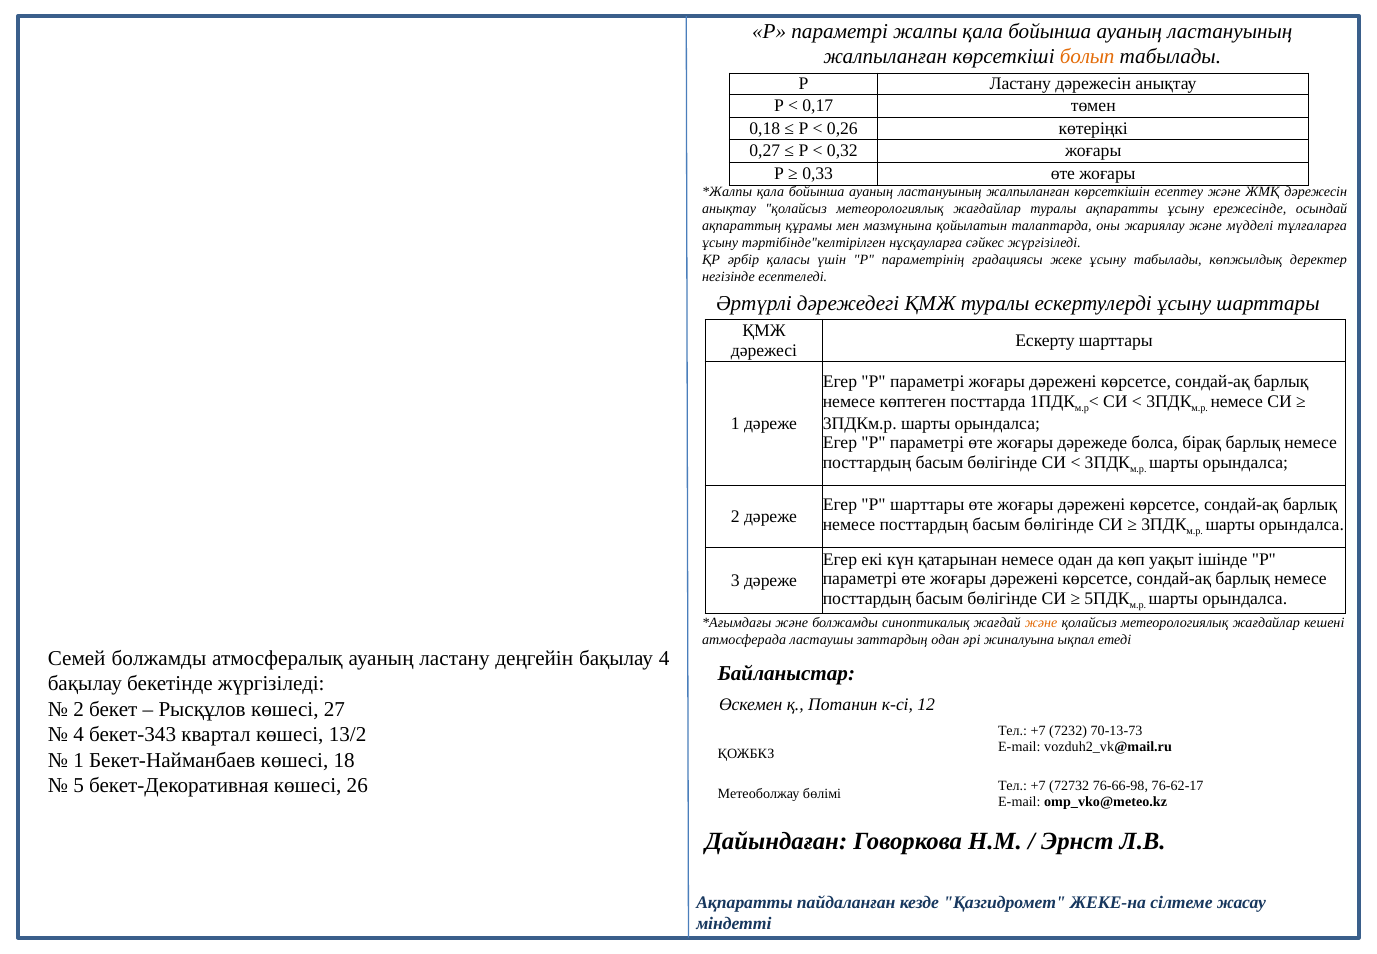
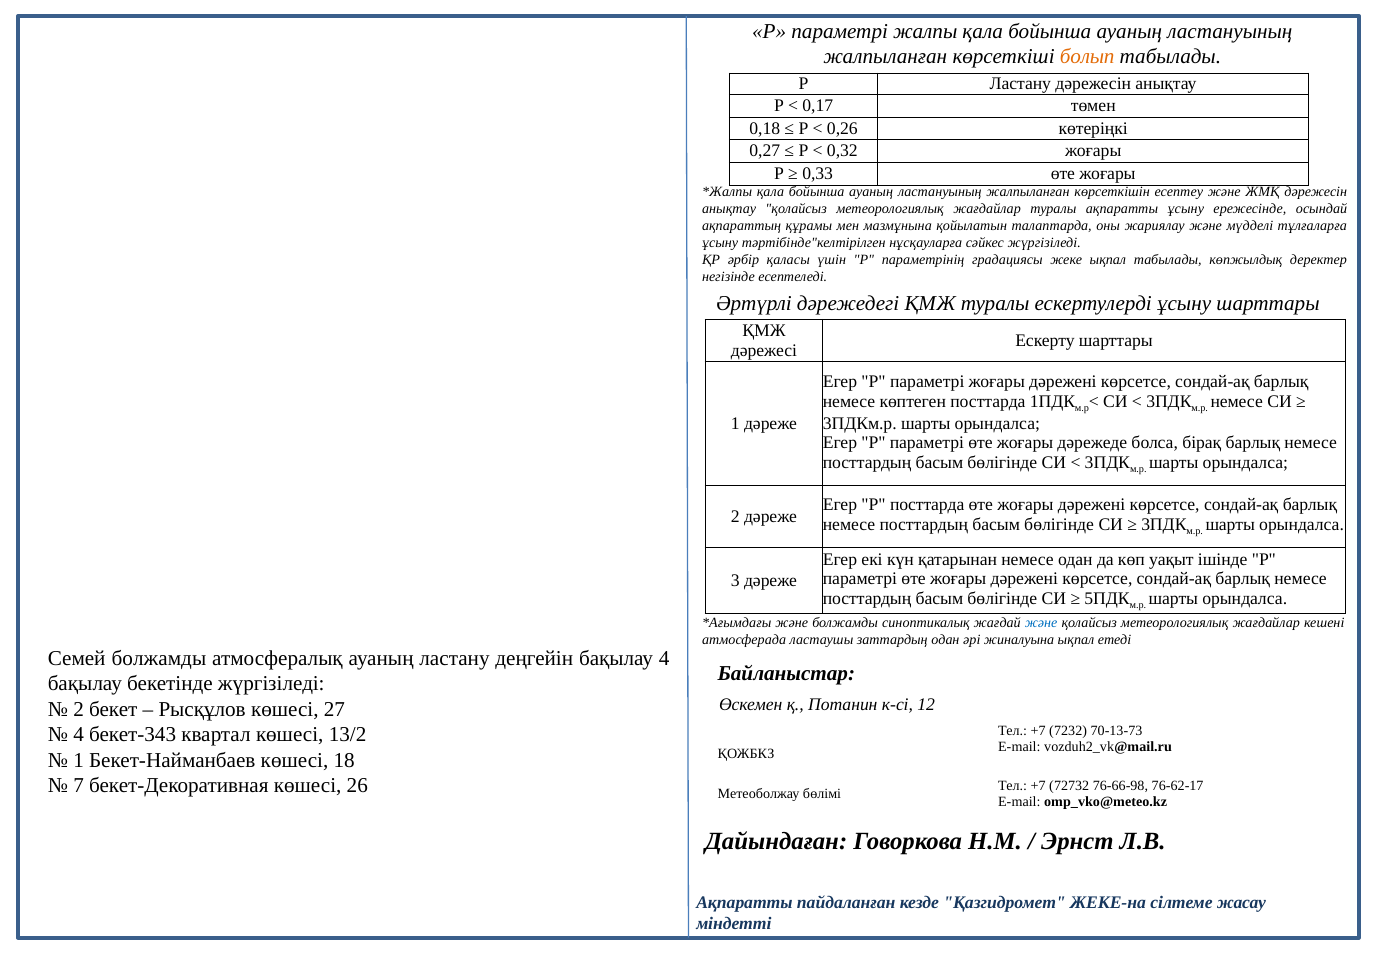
жеке ұсыну: ұсыну -> ықпал (1108, 259)
Р шарттары: шарттары -> посттарда (927, 505)
және colour: orange -> blue (1041, 622)
5: 5 -> 7 (79, 785)
